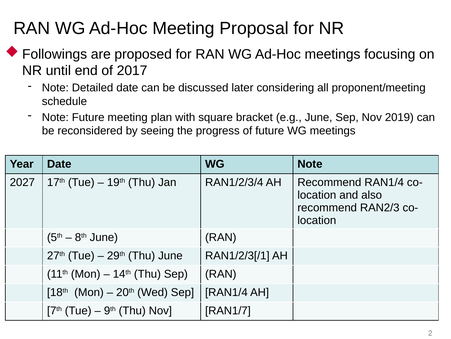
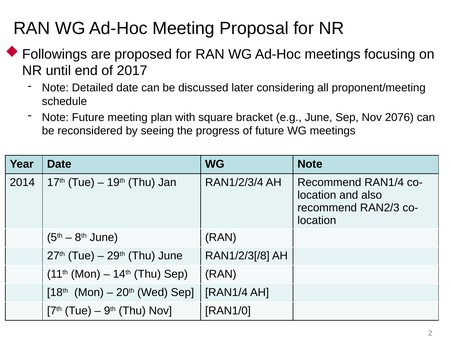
2019: 2019 -> 2076 (399, 117)
2027: 2027 -> 2014 (22, 182)
RAN1/2/3[/1: RAN1/2/3[/1 -> RAN1/2/3[/8 (237, 255)
RAN1/7: RAN1/7 -> RAN1/0 (228, 310)
